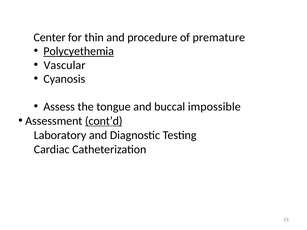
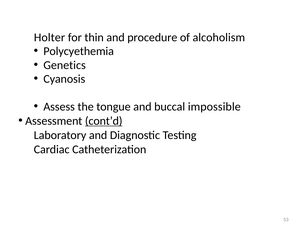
Center: Center -> Holter (49, 37)
premature: premature -> alcoholism (219, 37)
Polycyethemia underline: present -> none (79, 51)
Vascular: Vascular -> Genetics (65, 65)
